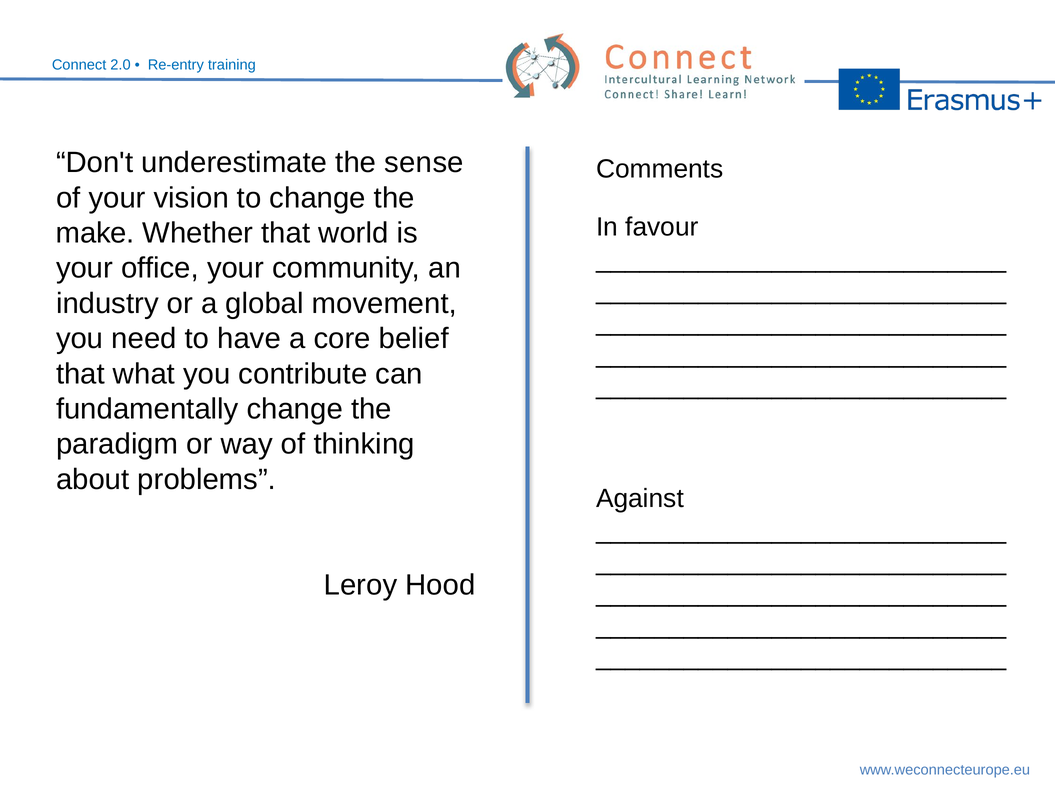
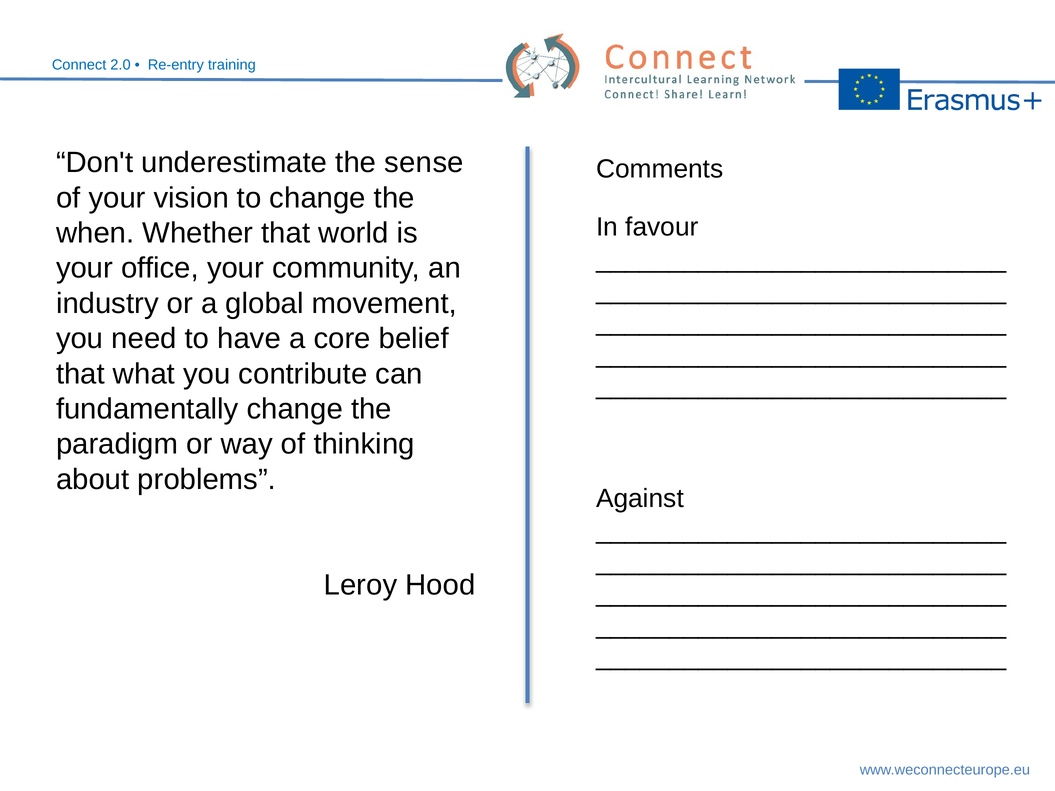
make: make -> when (95, 233)
